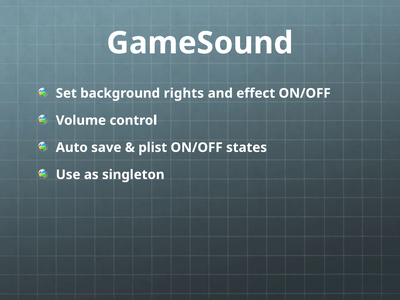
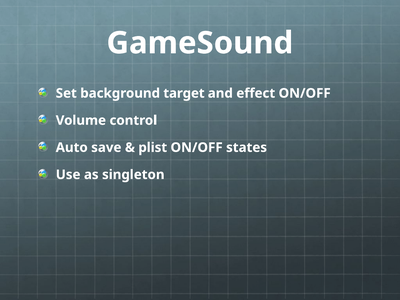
rights: rights -> target (184, 93)
